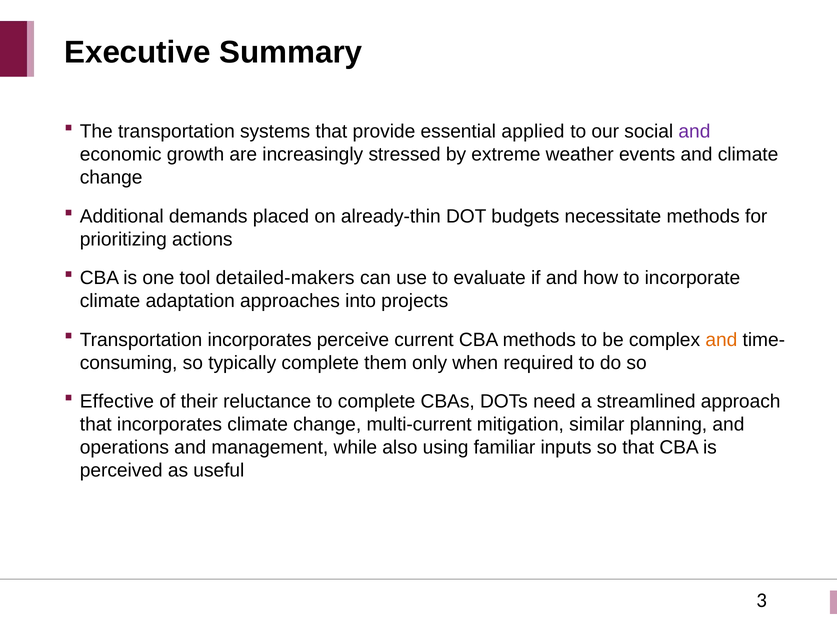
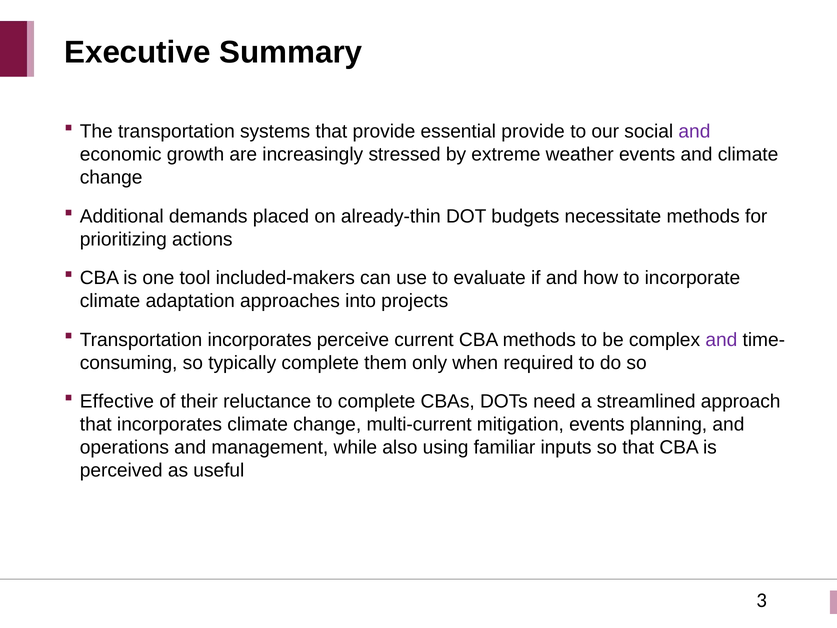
essential applied: applied -> provide (533, 132)
detailed-makers: detailed-makers -> included-makers (285, 278)
and colour: orange -> purple (721, 340)
mitigation similar: similar -> events (597, 424)
